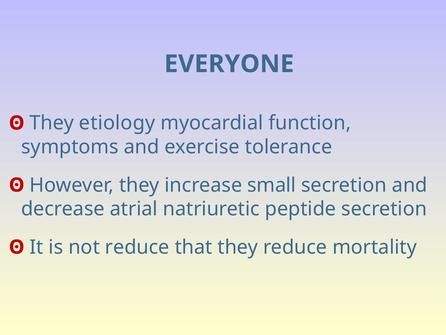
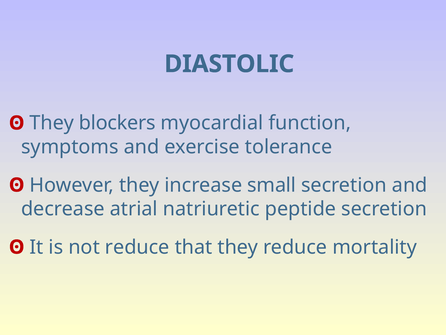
EVERYONE: EVERYONE -> DIASTOLIC (229, 64)
etiology: etiology -> blockers (117, 123)
